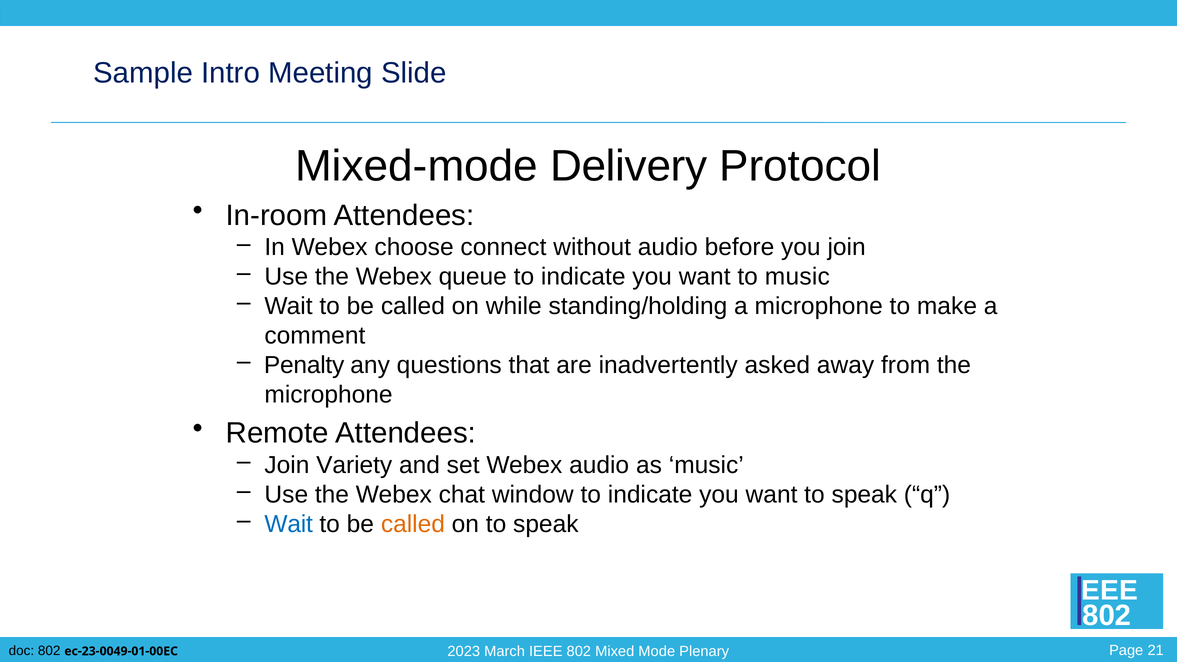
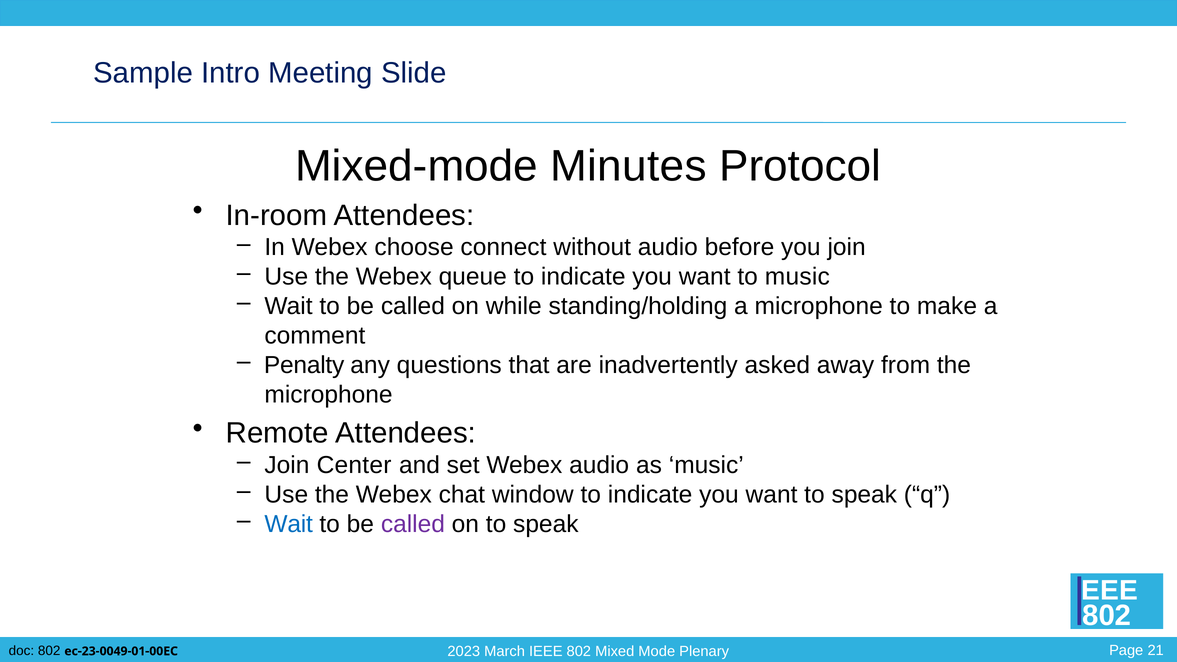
Delivery: Delivery -> Minutes (628, 166)
Variety: Variety -> Center (354, 465)
called colour: orange -> purple (413, 524)
